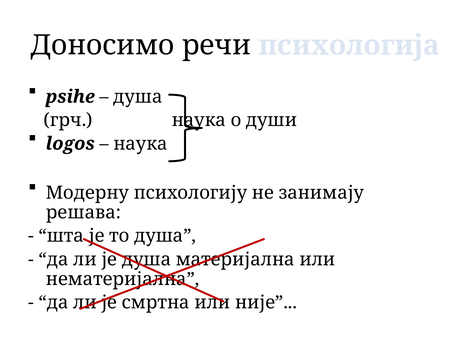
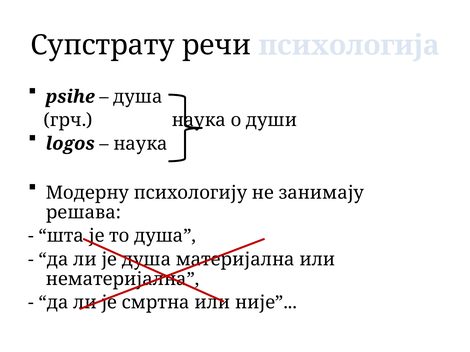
Доносимо: Доносимо -> Супстрату (102, 45)
